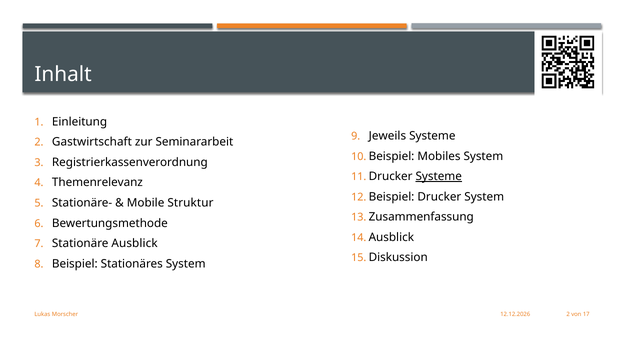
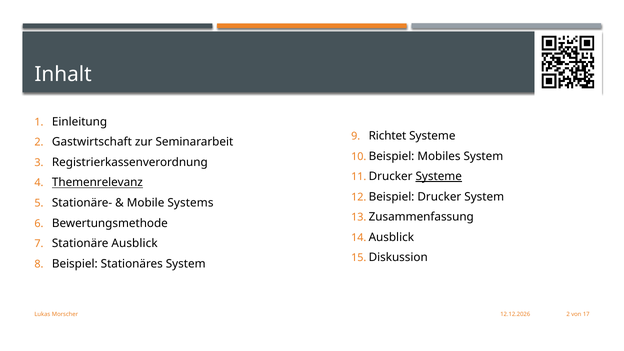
Jeweils: Jeweils -> Richtet (387, 136)
Themenrelevanz underline: none -> present (97, 183)
Struktur: Struktur -> Systems (190, 203)
